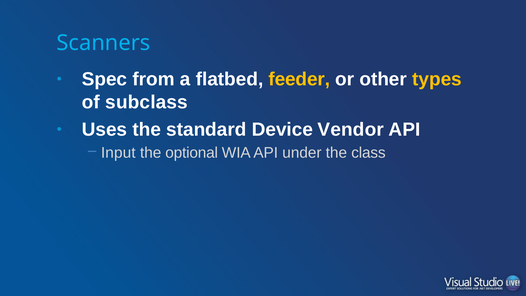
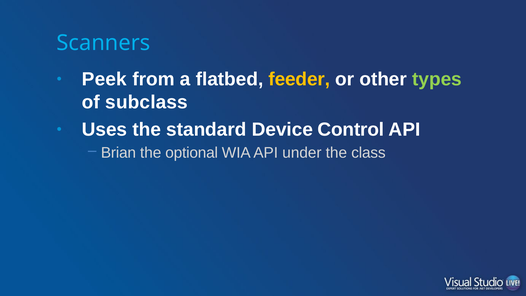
Spec: Spec -> Peek (104, 79)
types colour: yellow -> light green (437, 79)
Vendor: Vendor -> Control (351, 130)
Input: Input -> Brian (118, 153)
